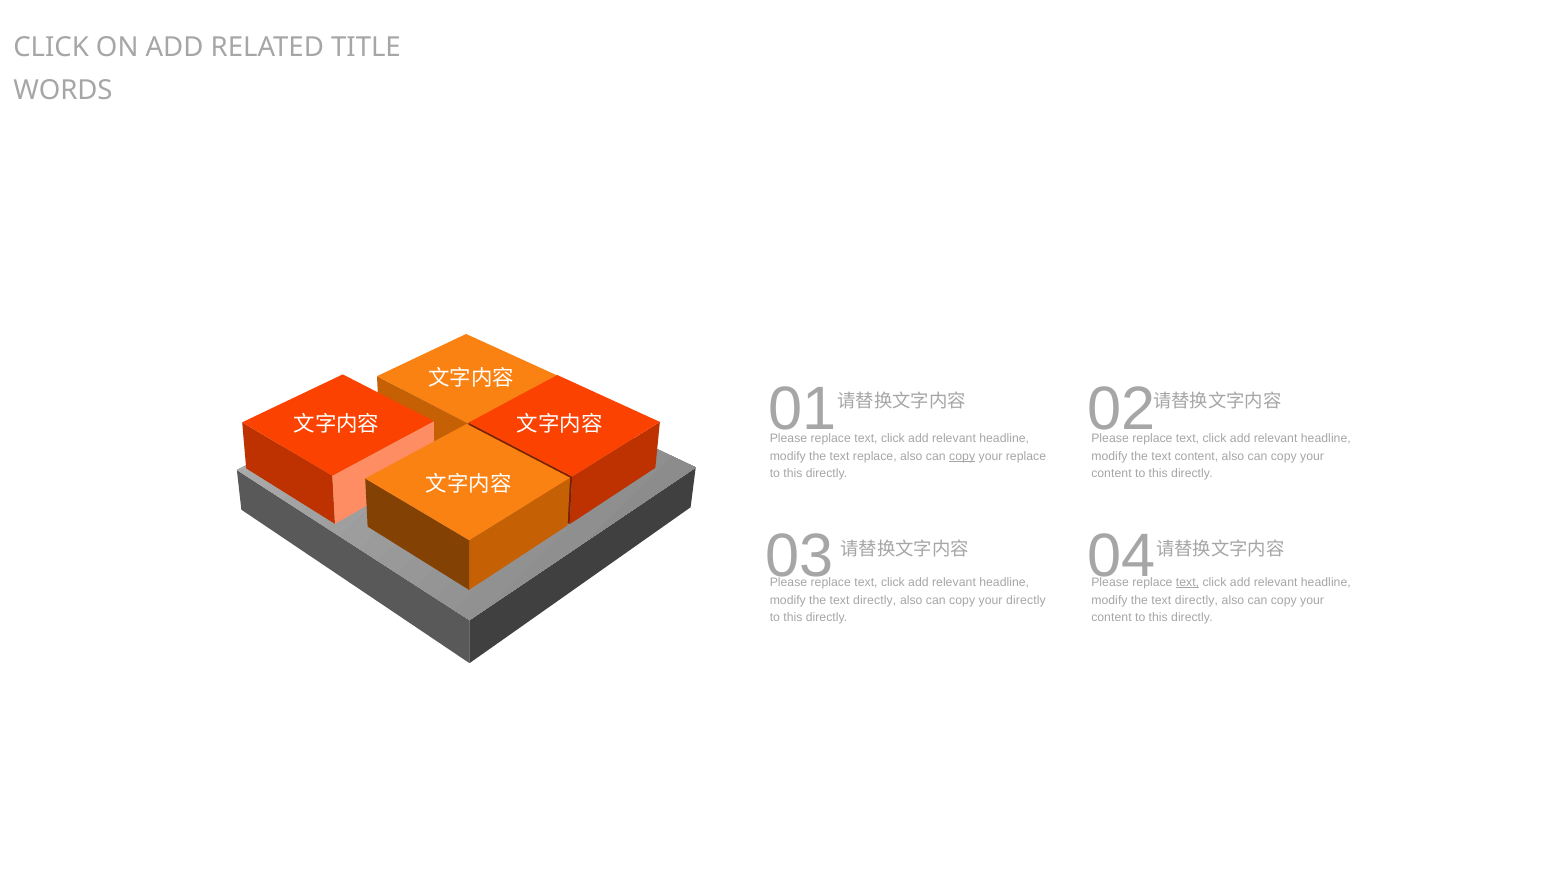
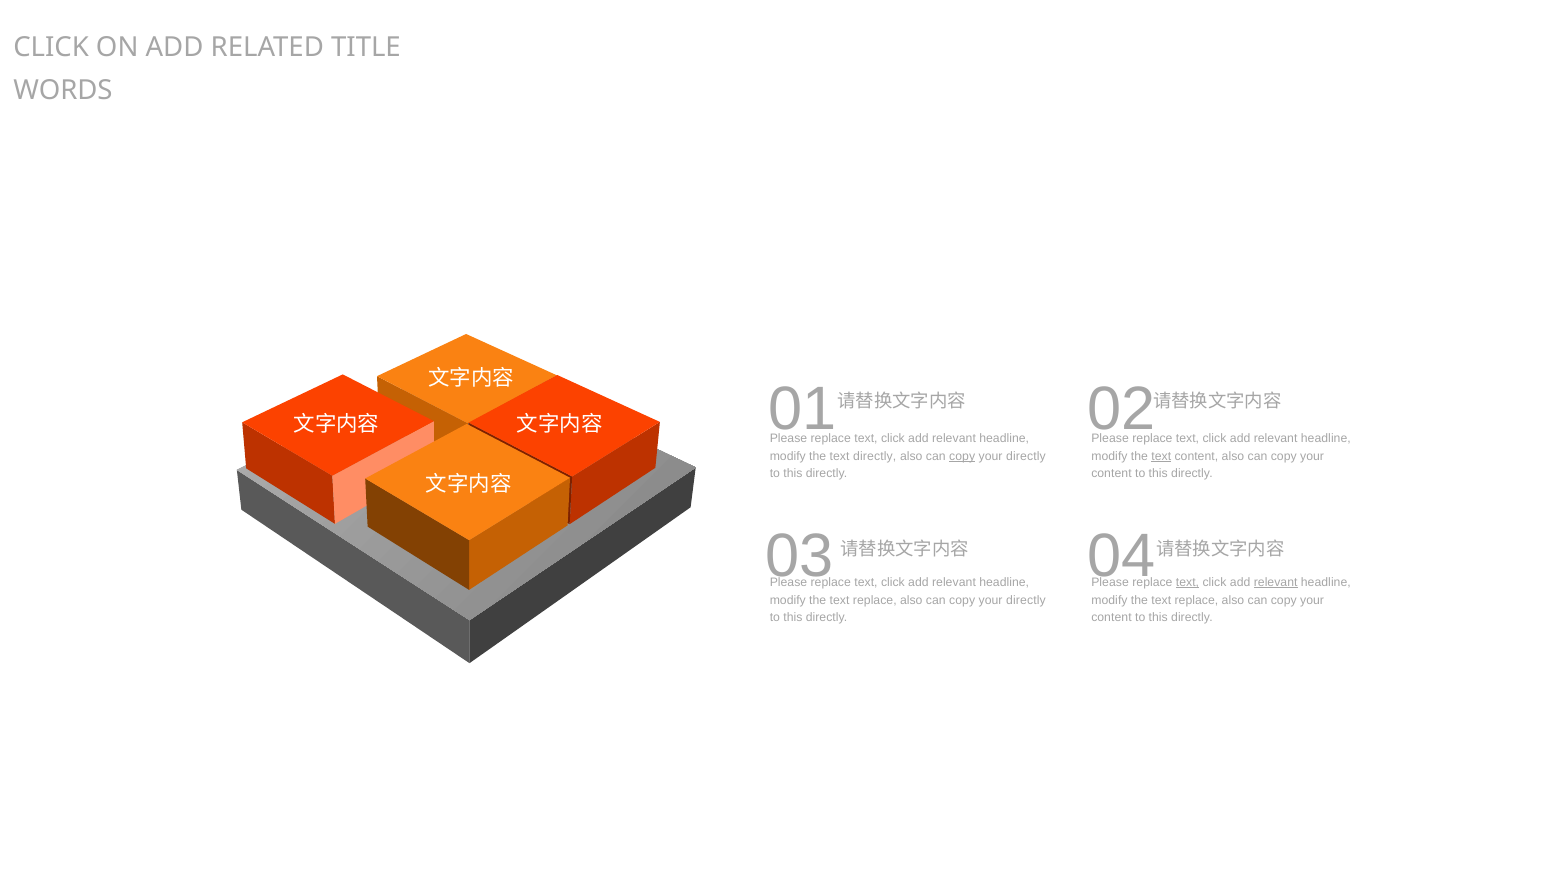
text replace: replace -> directly (875, 456)
replace: replace -> directly (1026, 456)
text underline: none -> present (1161, 456)
relevant underline: none -> present (1276, 582)
directly: directly -> replace (875, 600)
directly: directly -> replace (1196, 600)
